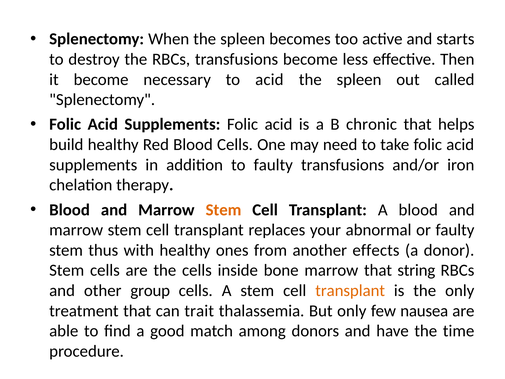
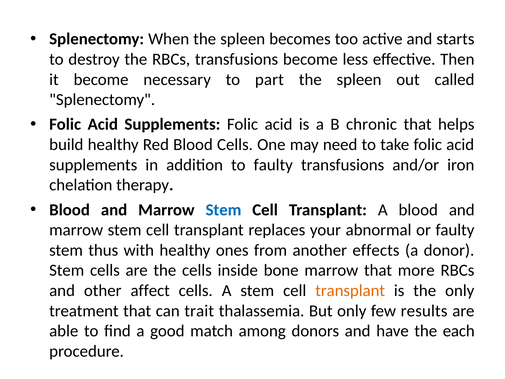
to acid: acid -> part (269, 79)
Stem colour: orange -> blue (223, 210)
string: string -> more (416, 270)
group: group -> affect (150, 290)
nausea: nausea -> results (424, 311)
time: time -> each (459, 331)
